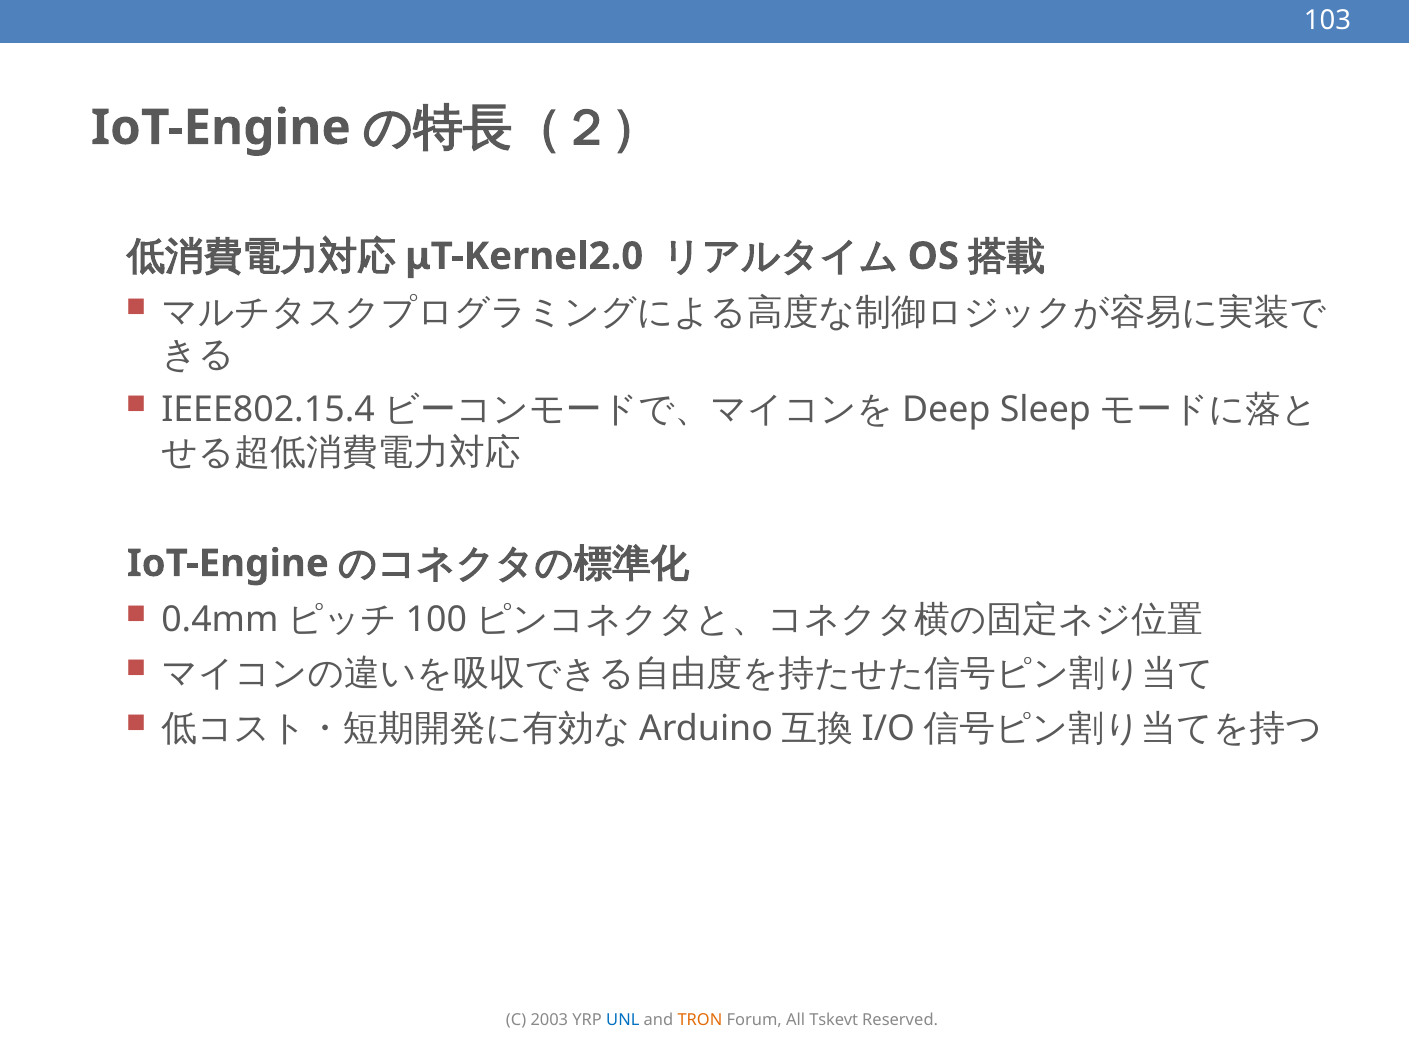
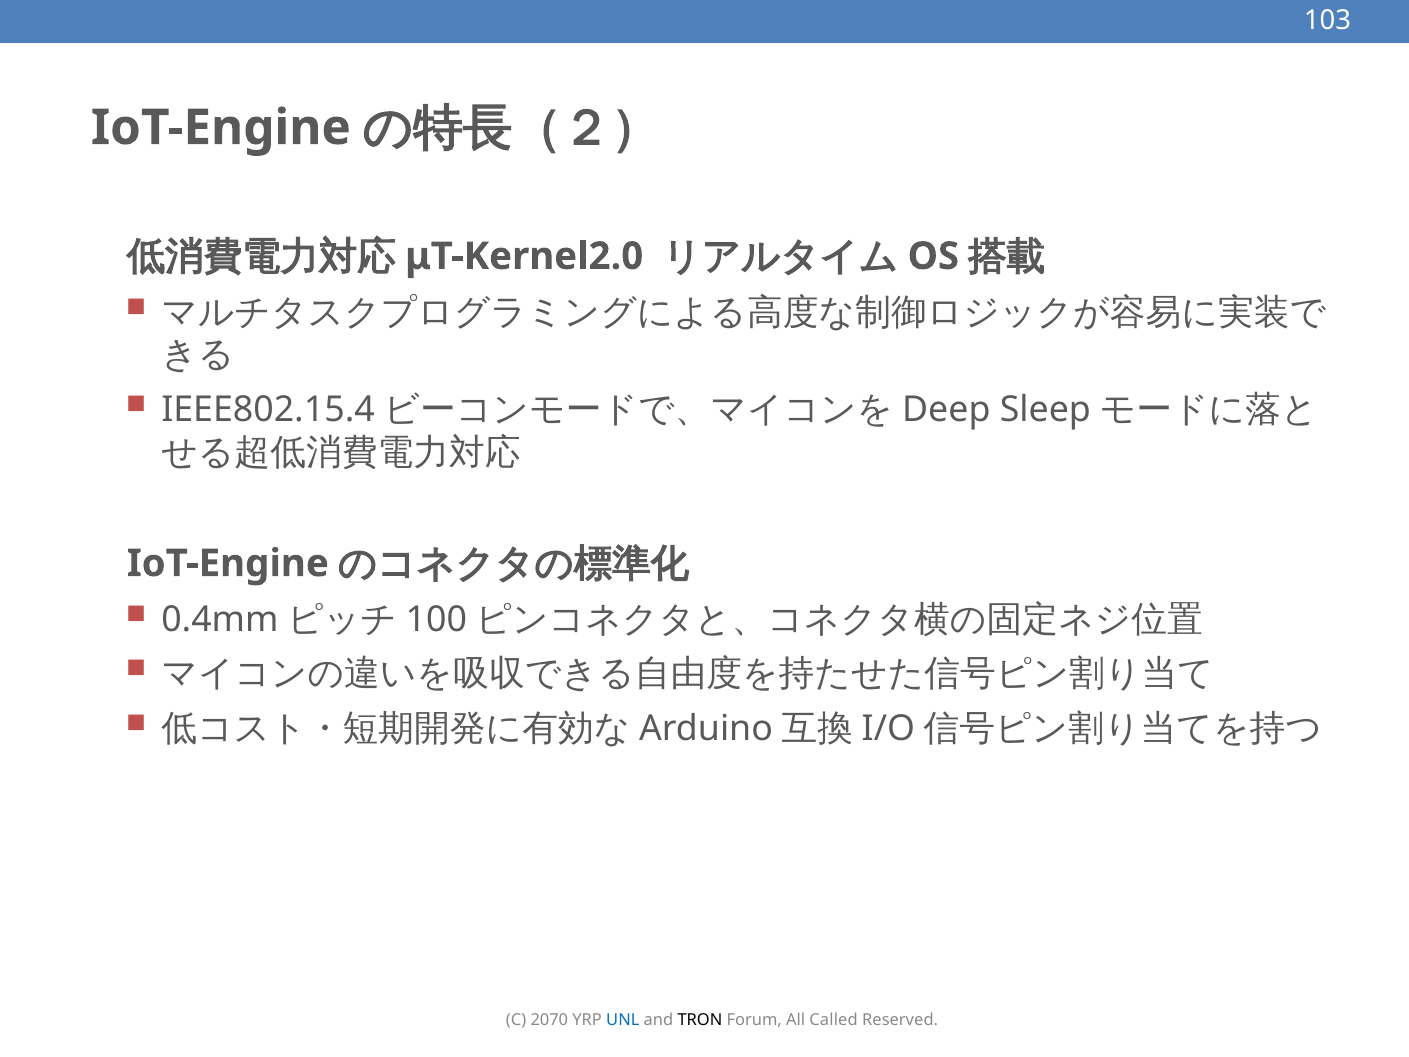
2003: 2003 -> 2070 (549, 1020)
TRON colour: orange -> black (700, 1020)
Tskevt: Tskevt -> Called (834, 1020)
